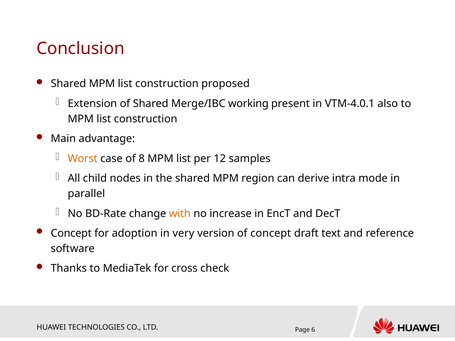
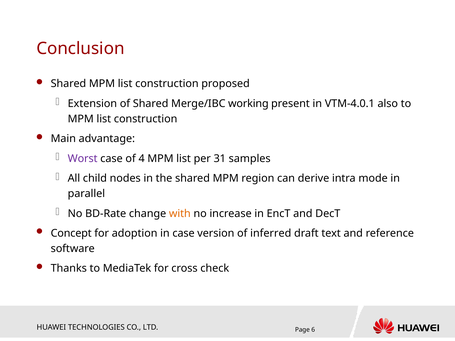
Worst colour: orange -> purple (83, 159)
8: 8 -> 4 (142, 159)
12: 12 -> 31 (220, 159)
in very: very -> case (184, 233)
of concept: concept -> inferred (271, 233)
